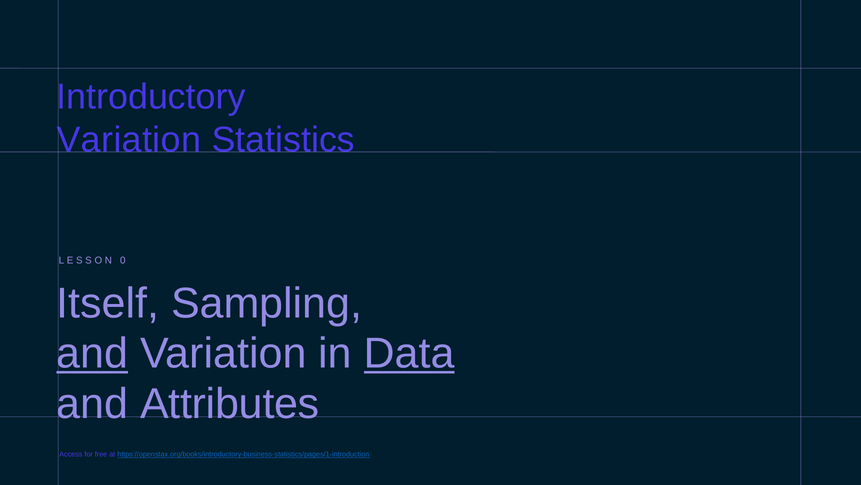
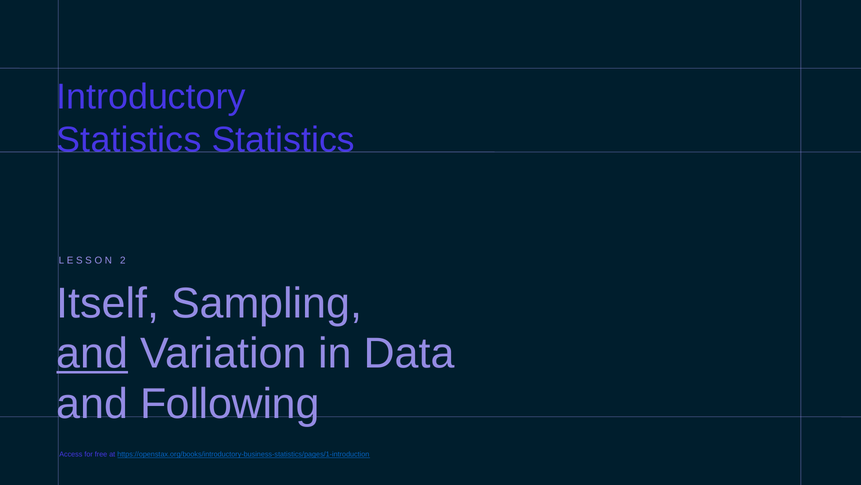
Variation: Variation -> Statistics (129, 140)
0: 0 -> 2 (123, 260)
Data underline: present -> none (409, 353)
Attributes: Attributes -> Following (230, 403)
